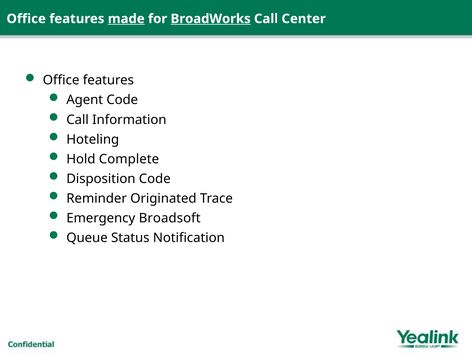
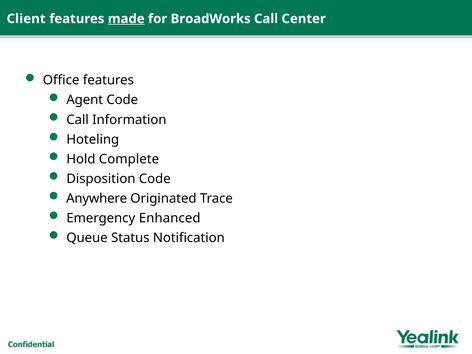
Office: Office -> Client (26, 19)
BroadWorks underline: present -> none (211, 19)
Reminder: Reminder -> Anywhere (97, 198)
Broadsoft: Broadsoft -> Enhanced (170, 218)
